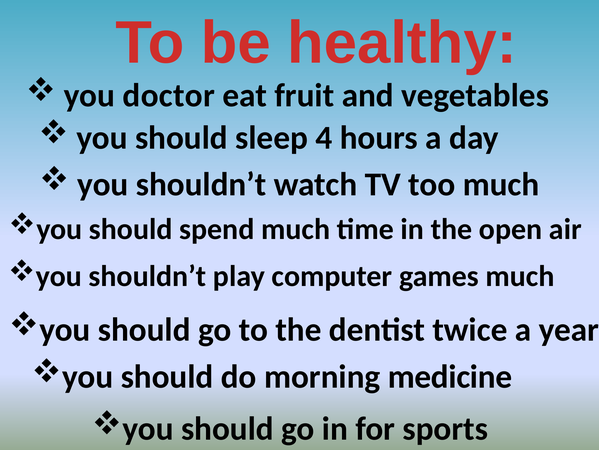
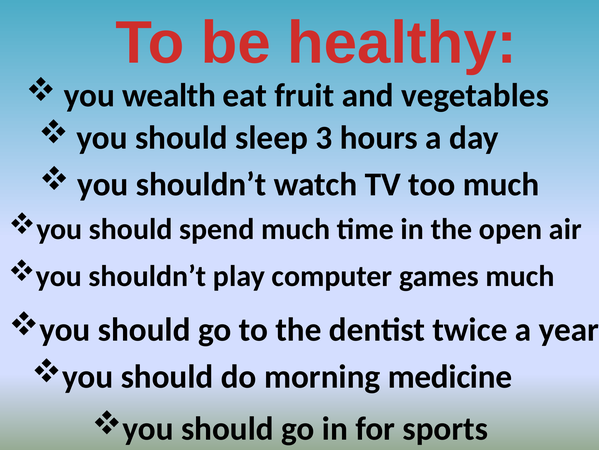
doctor: doctor -> wealth (169, 95)
4: 4 -> 3 (324, 138)
